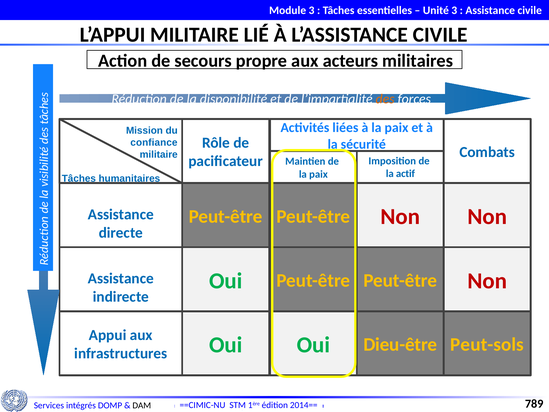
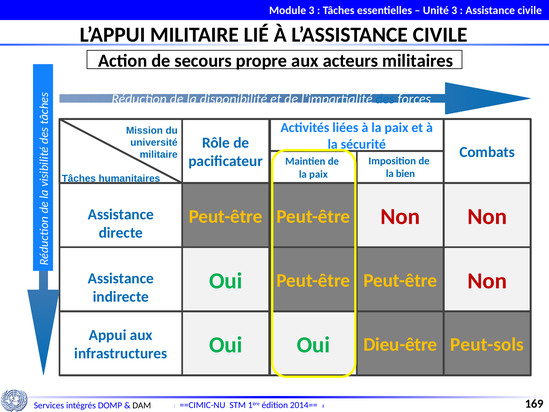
des colour: orange -> blue (385, 99)
confiance: confiance -> université (154, 142)
actif: actif -> bien (405, 174)
789: 789 -> 169 (534, 404)
